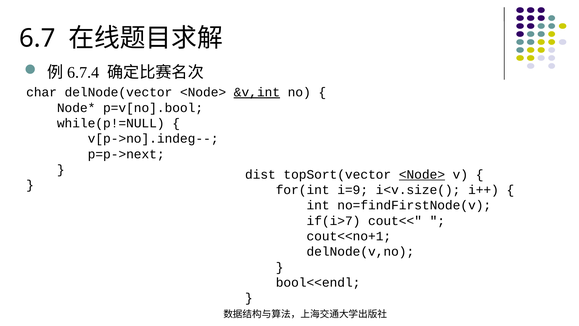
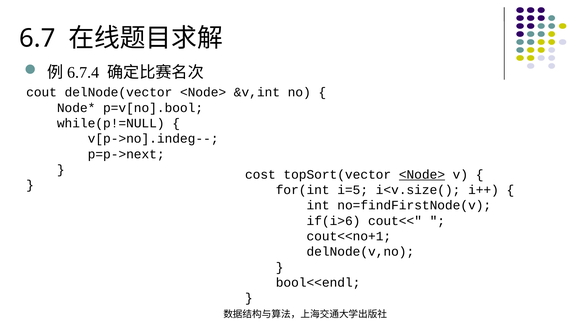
char: char -> cout (42, 92)
&v,int underline: present -> none (257, 92)
dist: dist -> cost (260, 174)
i=9: i=9 -> i=5 (353, 190)
if(i>7: if(i>7 -> if(i>6 (333, 221)
